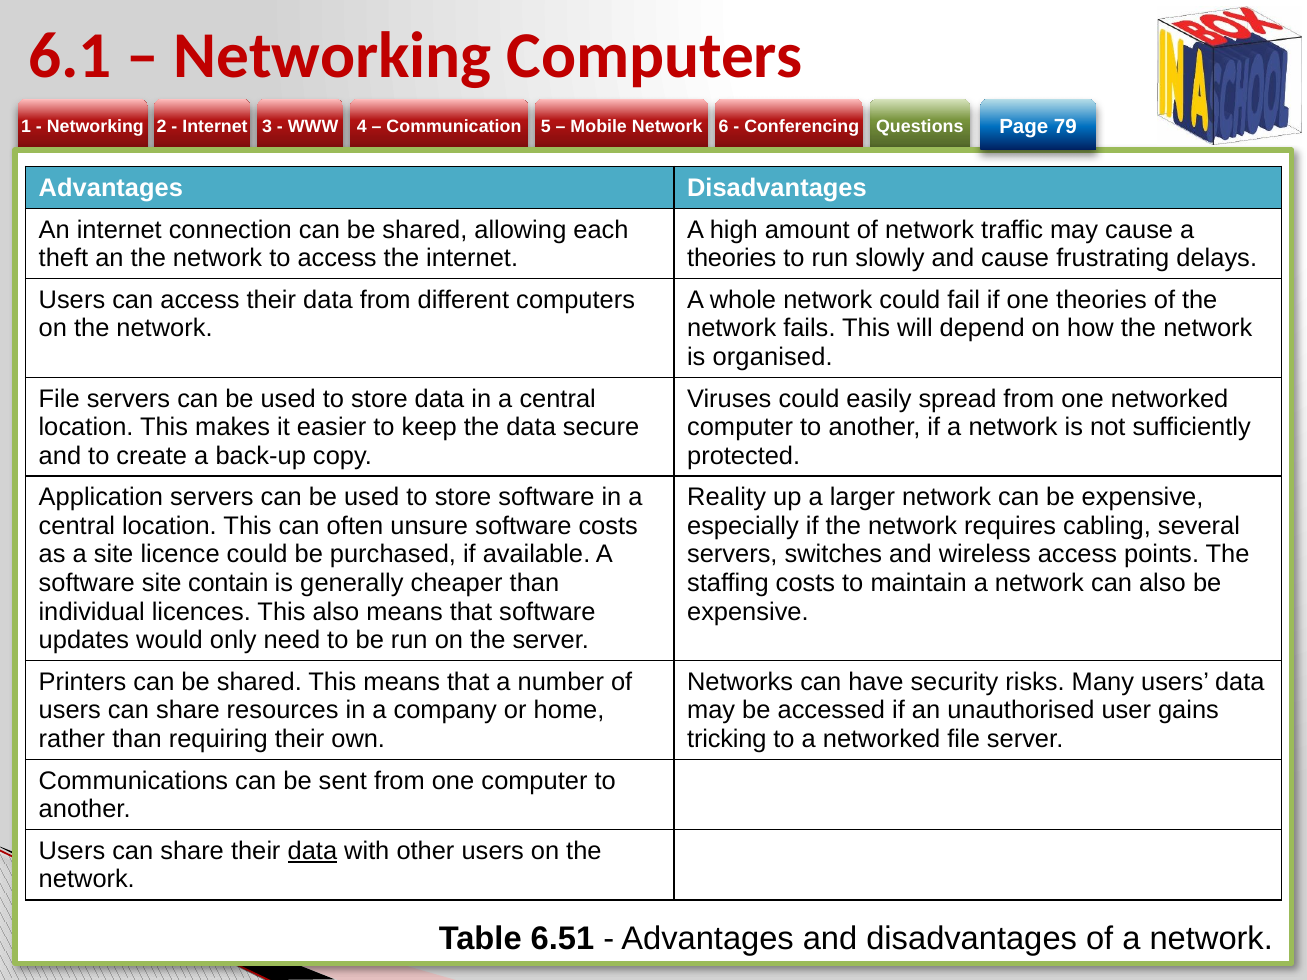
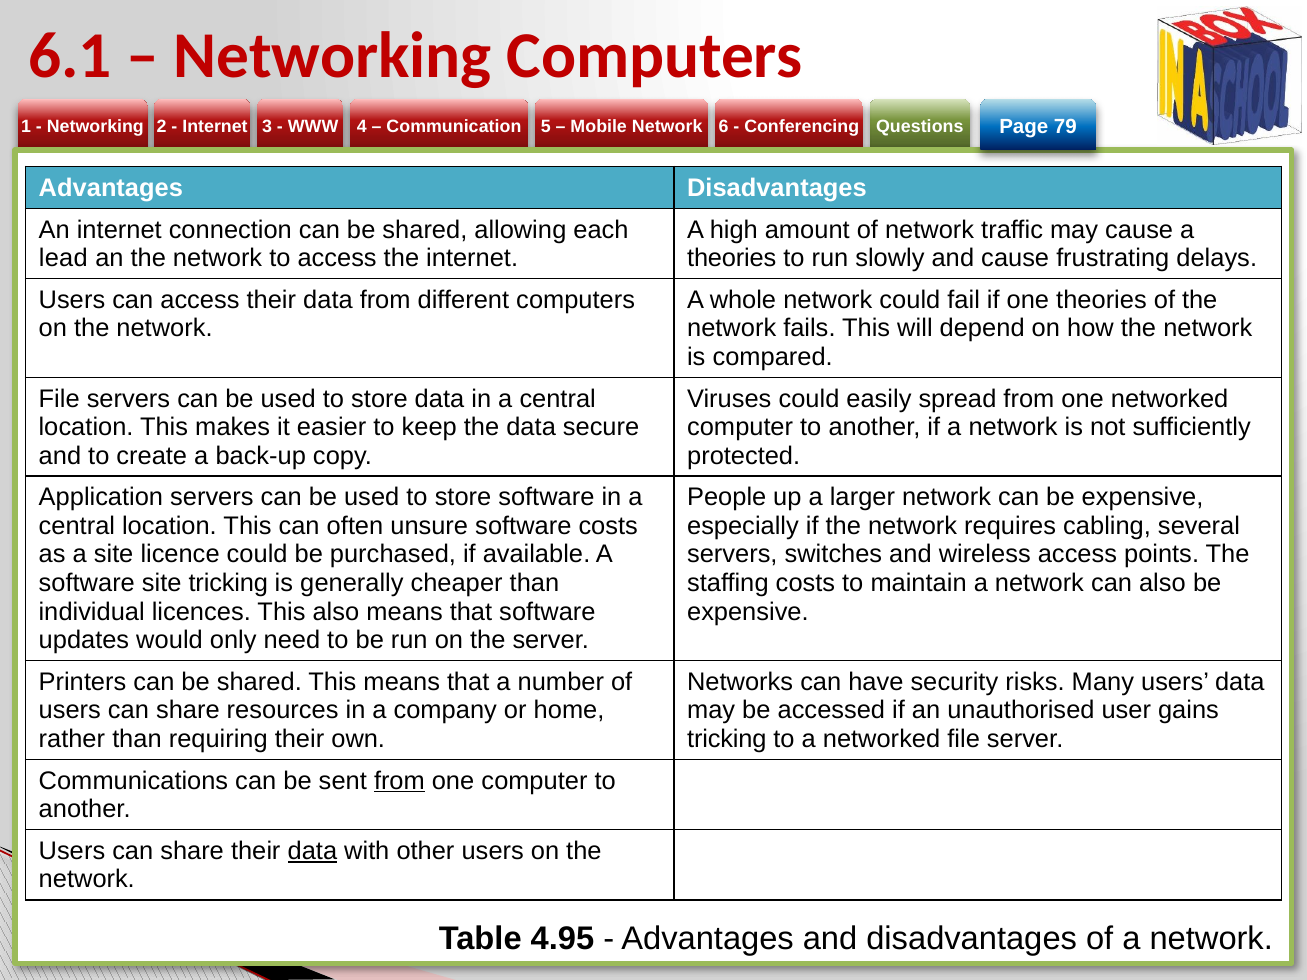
theft: theft -> lead (63, 258)
organised: organised -> compared (773, 357)
Reality: Reality -> People (727, 498)
site contain: contain -> tricking (228, 583)
from underline: none -> present (399, 781)
6.51: 6.51 -> 4.95 (562, 939)
